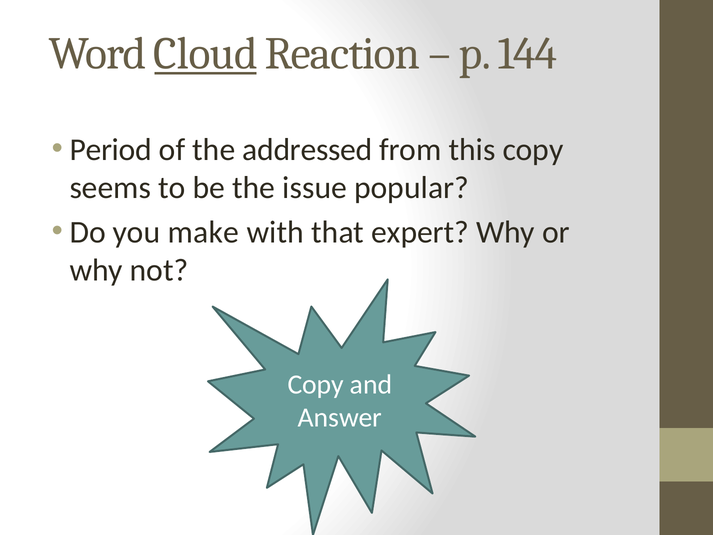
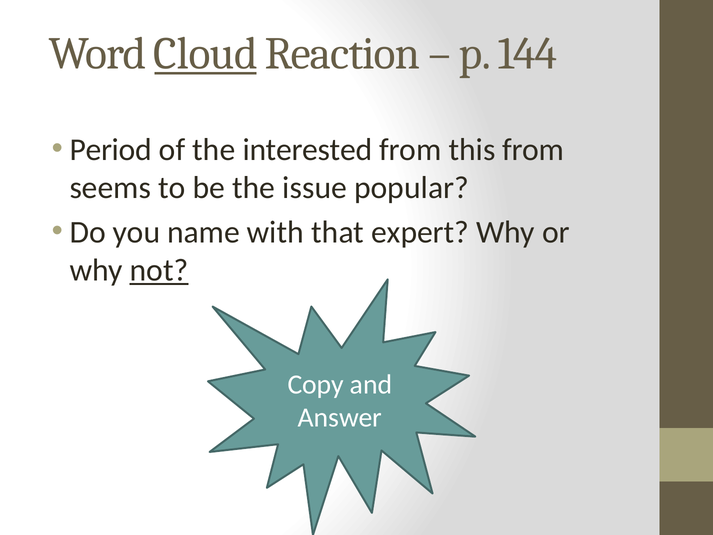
addressed: addressed -> interested (307, 150)
this copy: copy -> from (533, 150)
make: make -> name (204, 232)
not underline: none -> present (159, 270)
